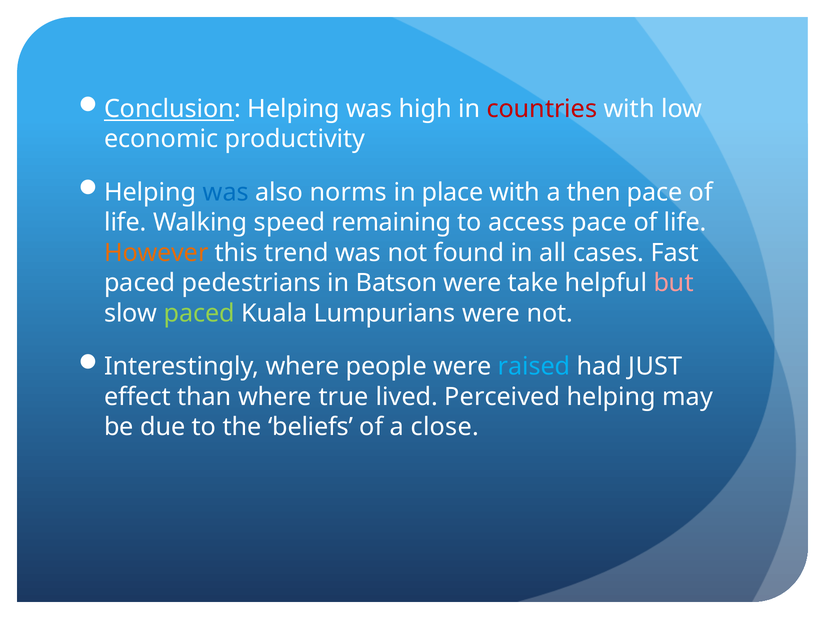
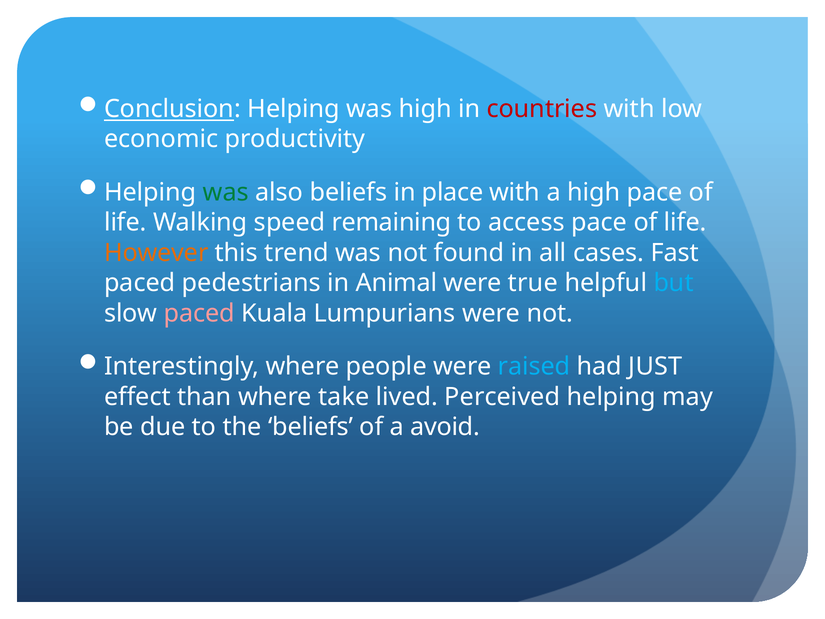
was colour: blue -> green (226, 192)
also norms: norms -> beliefs (348, 192)
a then: then -> high (594, 192)
Batson: Batson -> Animal (397, 283)
take: take -> true (533, 283)
but colour: pink -> light blue (674, 283)
paced colour: light green -> pink (199, 313)
true: true -> take (344, 397)
close: close -> avoid (445, 427)
